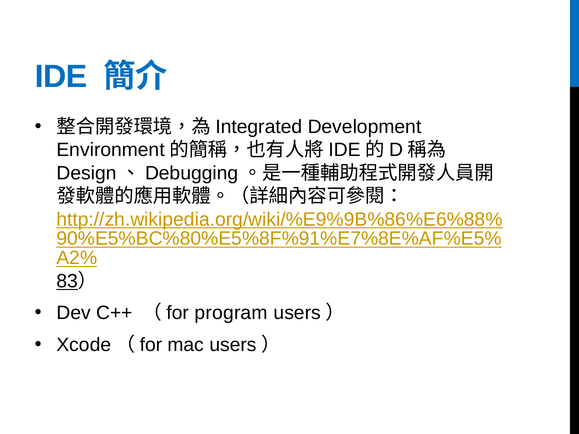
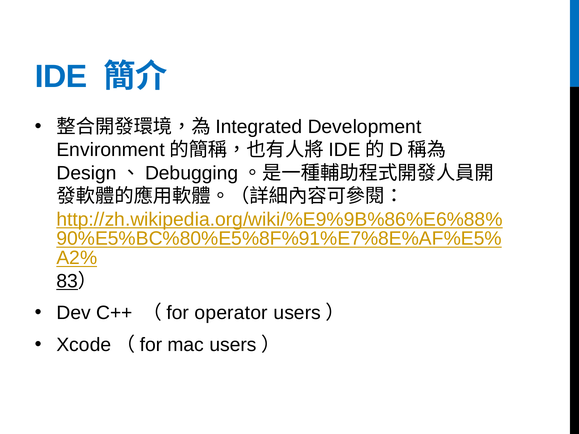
program: program -> operator (231, 313)
